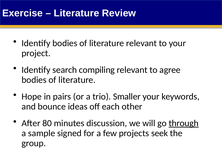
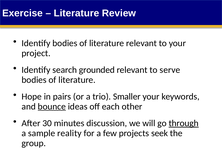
compiling: compiling -> grounded (97, 70)
agree: agree -> serve (170, 70)
bounce underline: none -> present (52, 107)
80: 80 -> 30 (47, 124)
signed: signed -> reality (69, 134)
